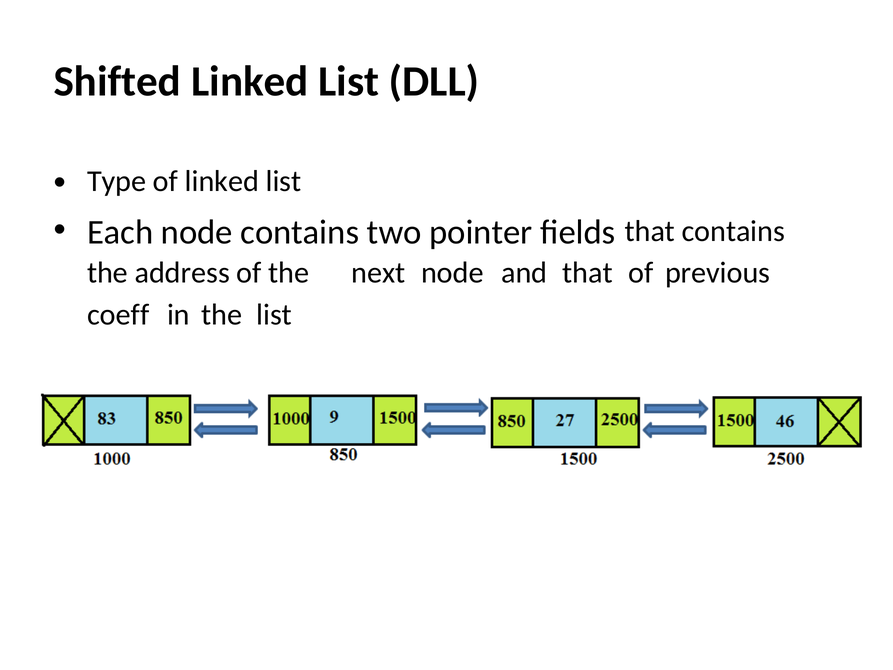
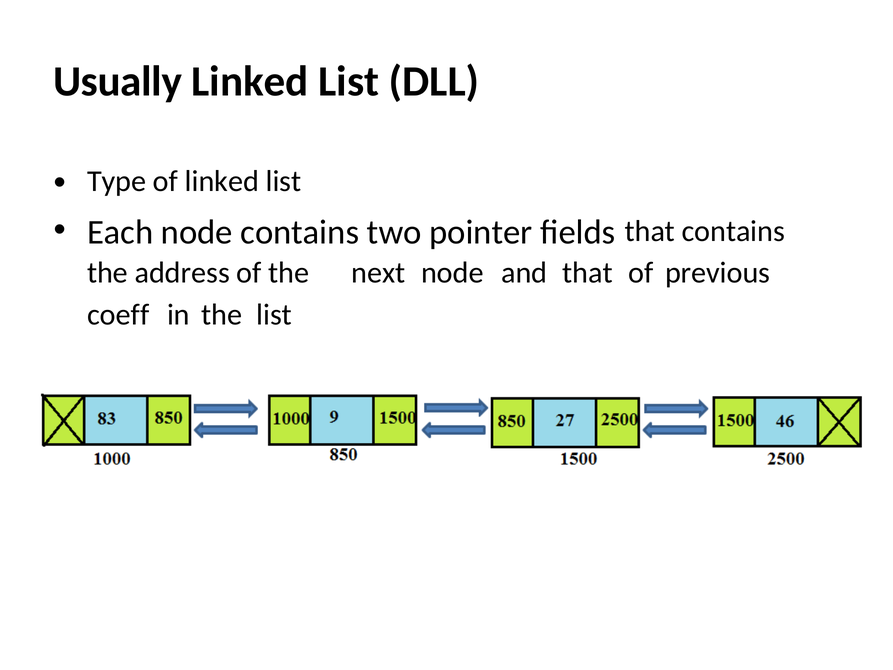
Shifted: Shifted -> Usually (118, 81)
